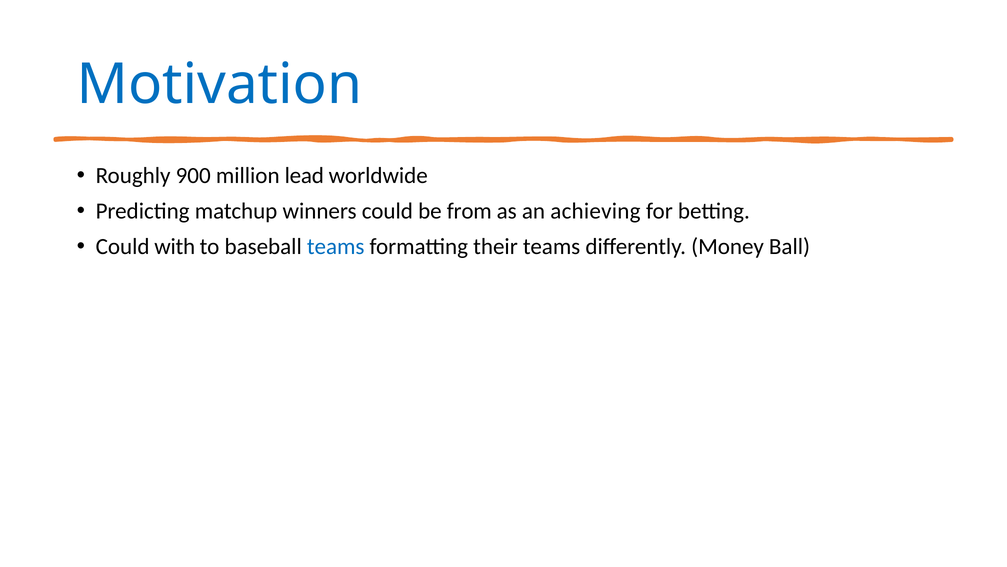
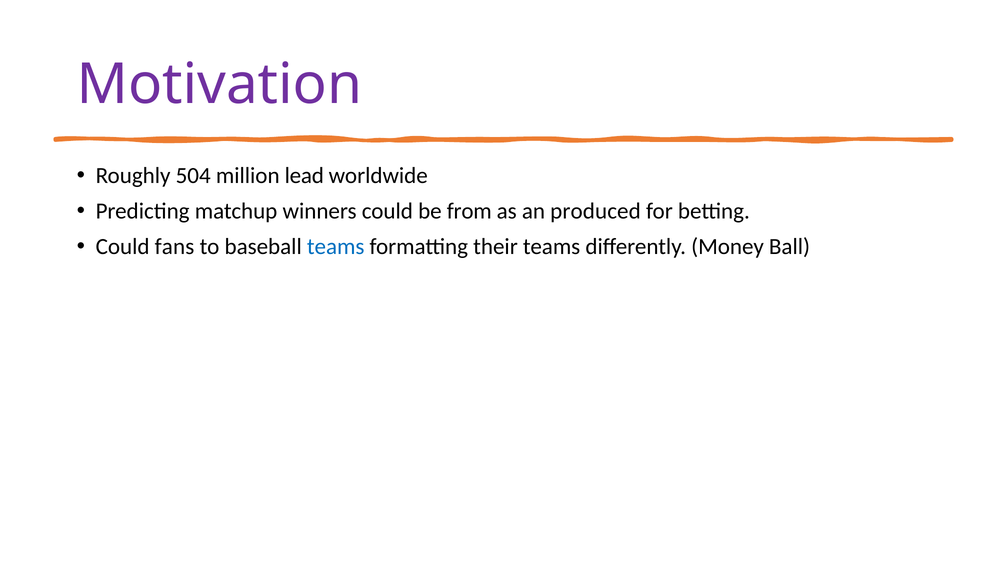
Motivation colour: blue -> purple (219, 85)
900: 900 -> 504 (193, 175)
achieving: achieving -> produced (595, 211)
with: with -> fans (175, 246)
